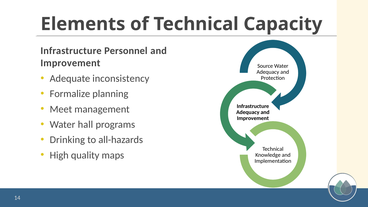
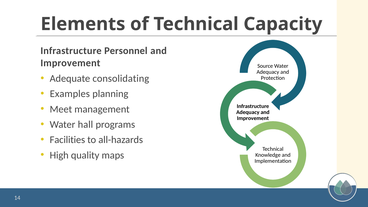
inconsistency: inconsistency -> consolidating (121, 78)
Formalize: Formalize -> Examples (70, 94)
Drinking: Drinking -> Facilities (67, 140)
